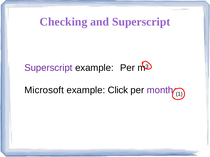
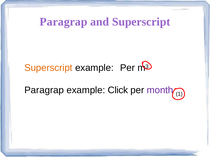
Checking: Checking -> Paragrap (63, 22)
Superscript colour: purple -> orange (48, 68)
Microsoft: Microsoft -> Paragrap (44, 90)
